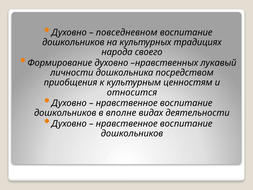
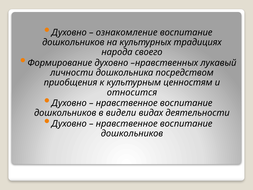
повседневном: повседневном -> ознакомление (127, 32)
вполне: вполне -> видели (121, 113)
